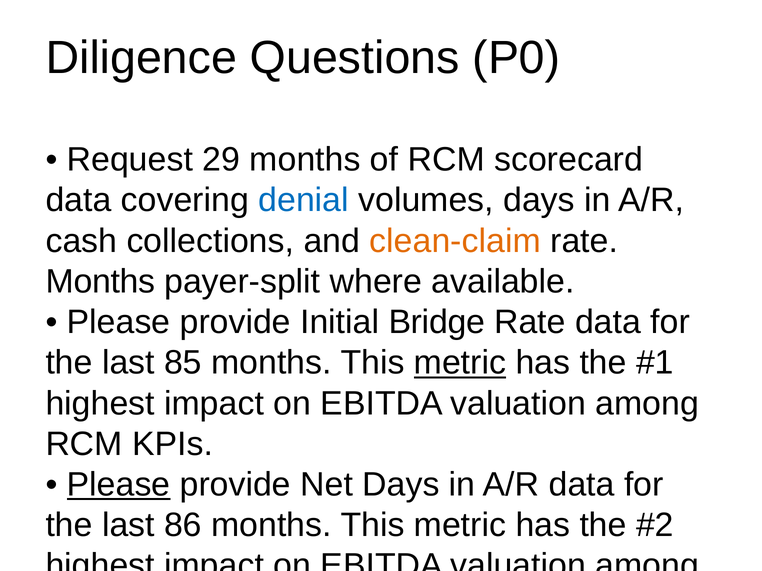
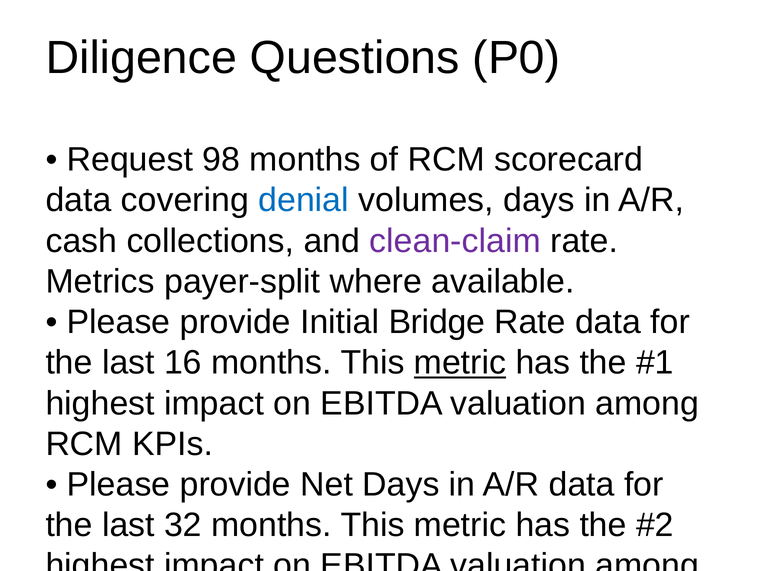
29: 29 -> 98 (221, 160)
clean-claim colour: orange -> purple (455, 241)
Months: Months -> Metrics (100, 282)
85: 85 -> 16 (183, 363)
Please underline: present -> none (119, 485)
86: 86 -> 32 (183, 526)
